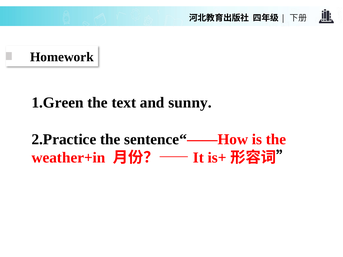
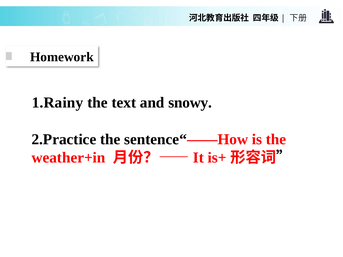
1.Green: 1.Green -> 1.Rainy (57, 103)
sunny: sunny -> snowy (190, 103)
